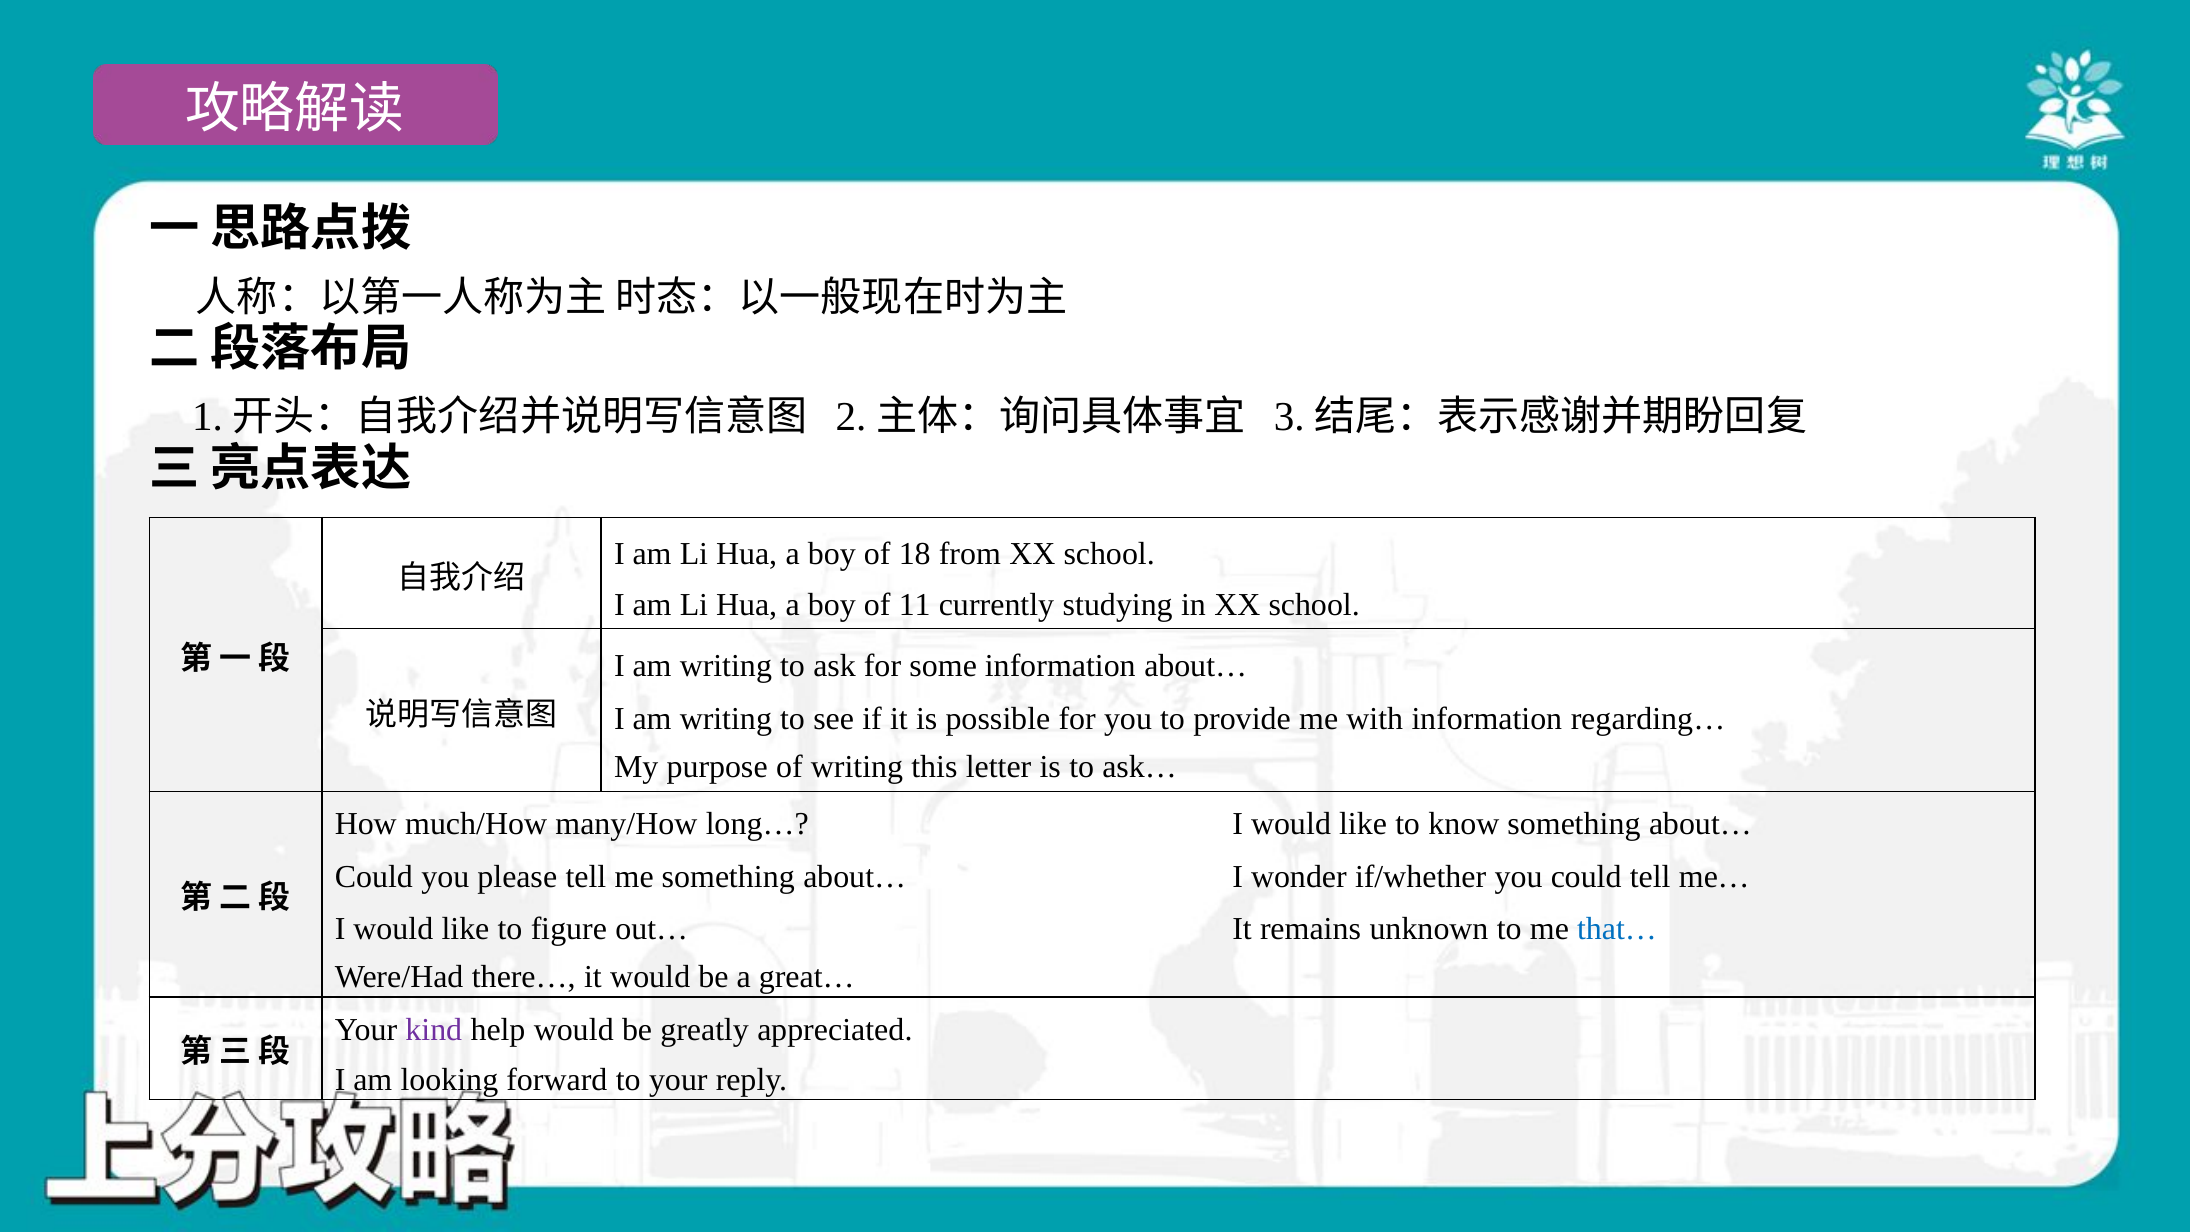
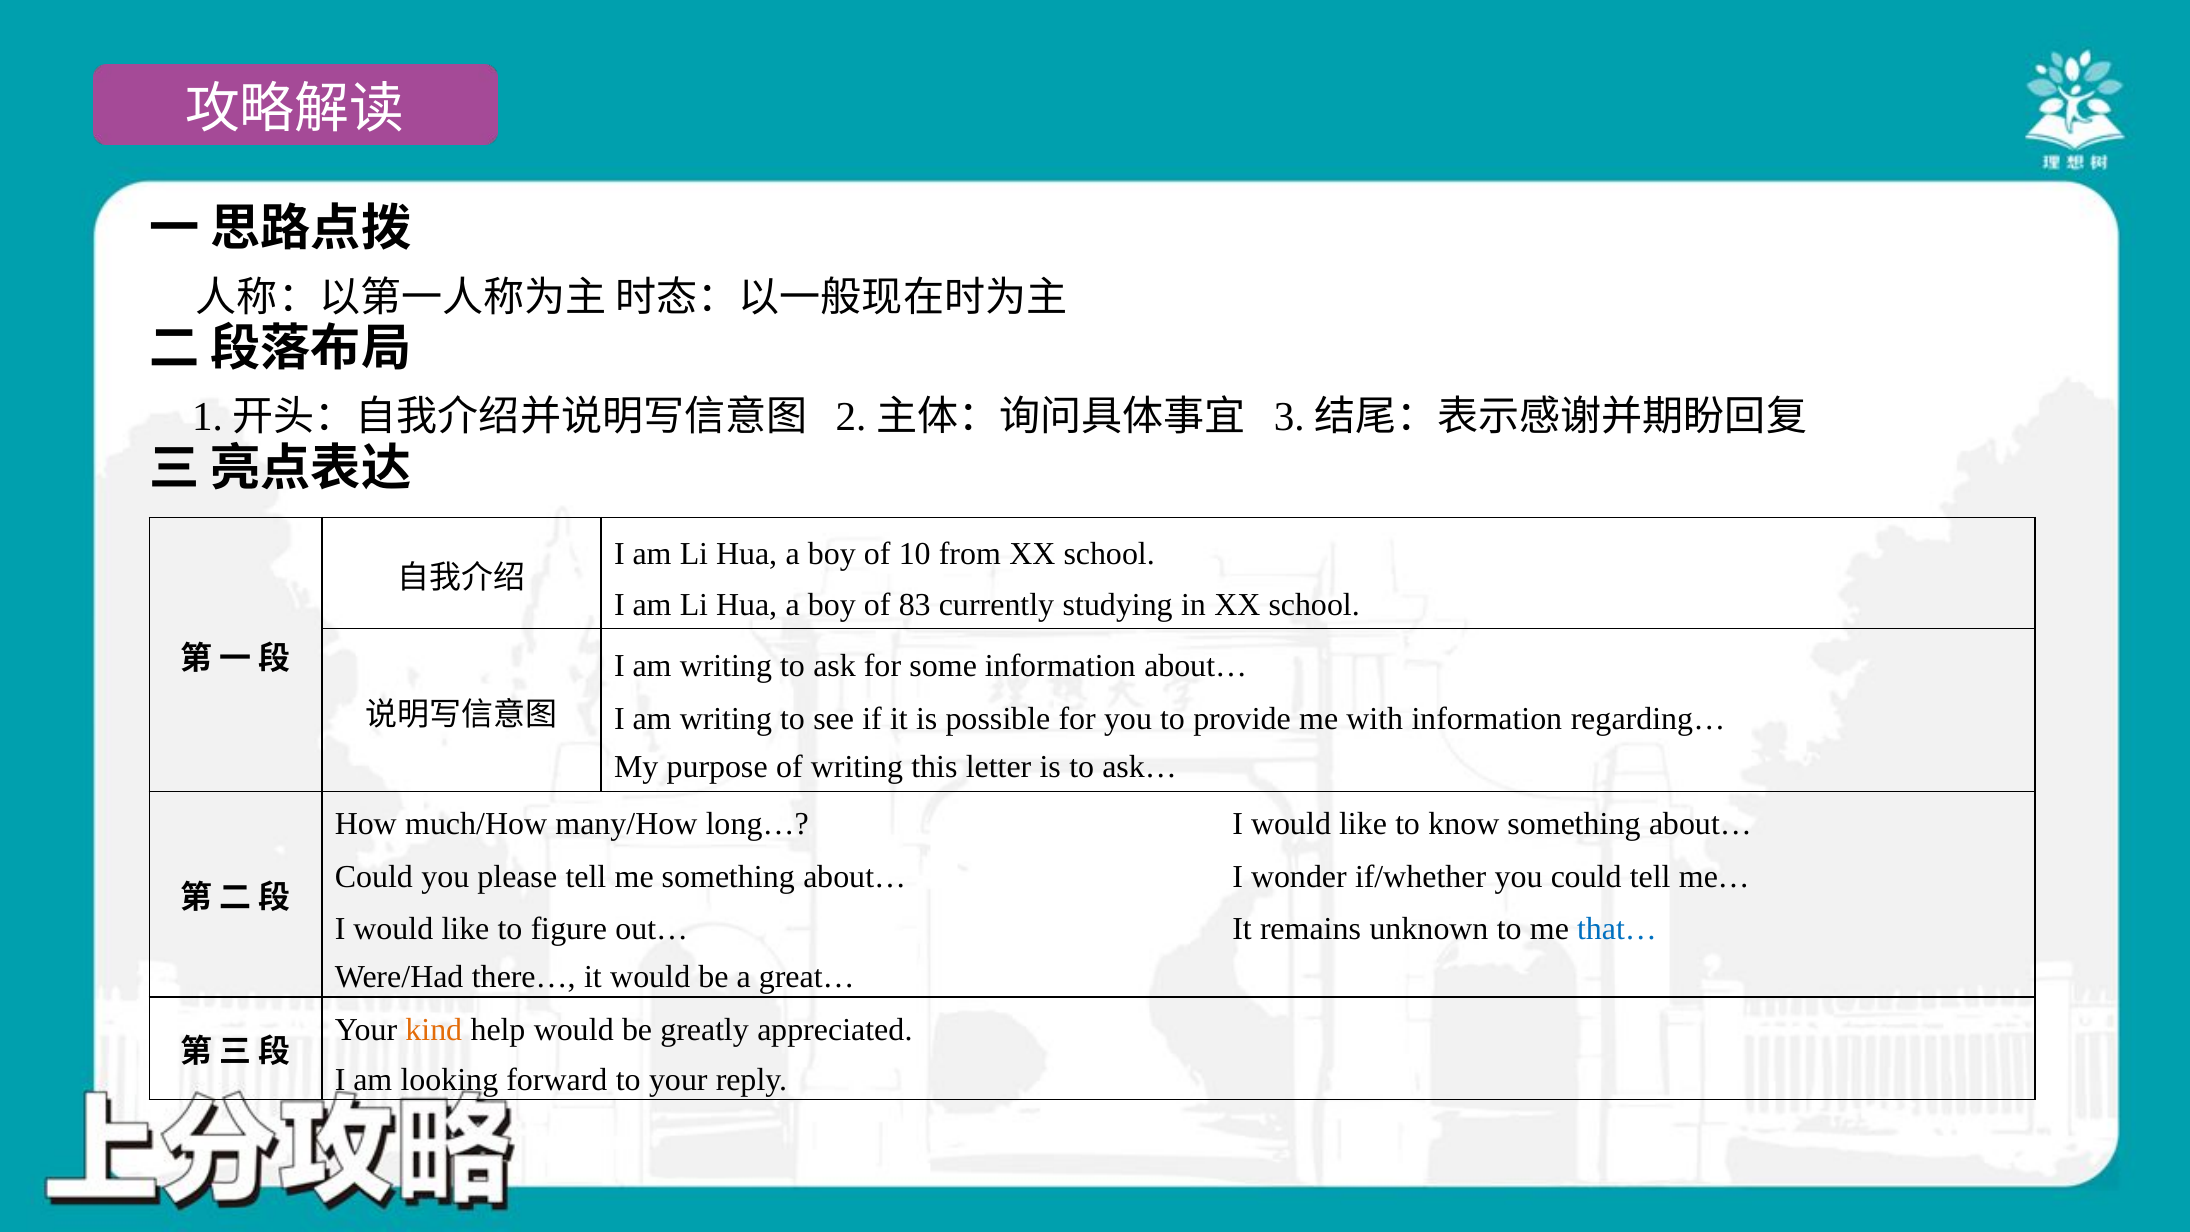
18: 18 -> 10 (915, 554)
11: 11 -> 83 (915, 604)
kind colour: purple -> orange (434, 1029)
